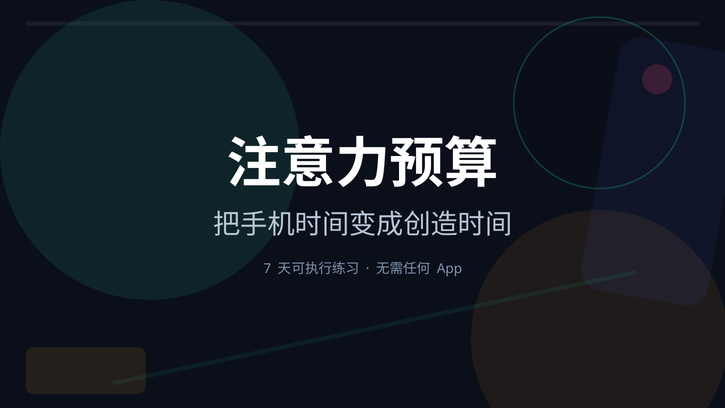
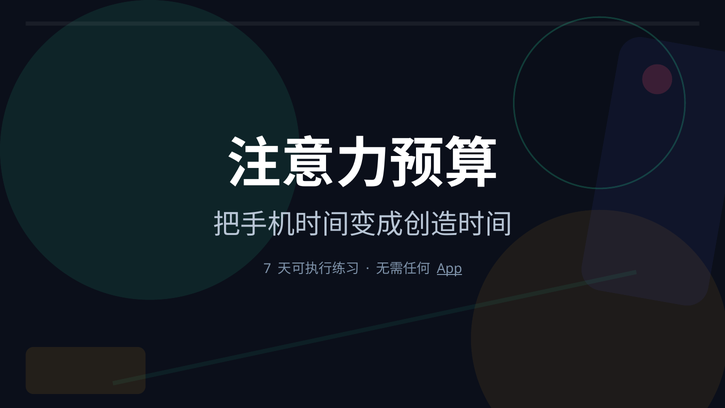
App underline: none -> present (449, 269)
